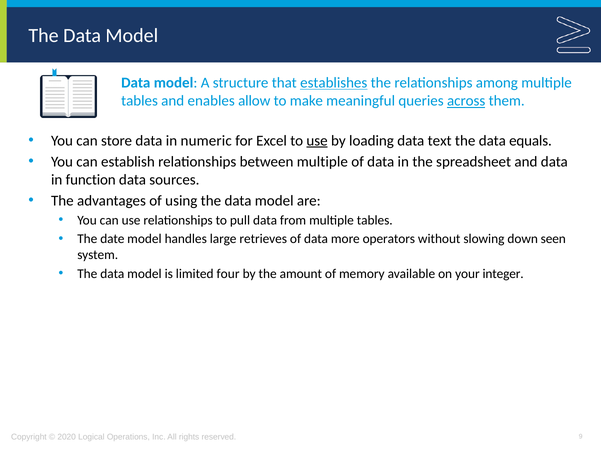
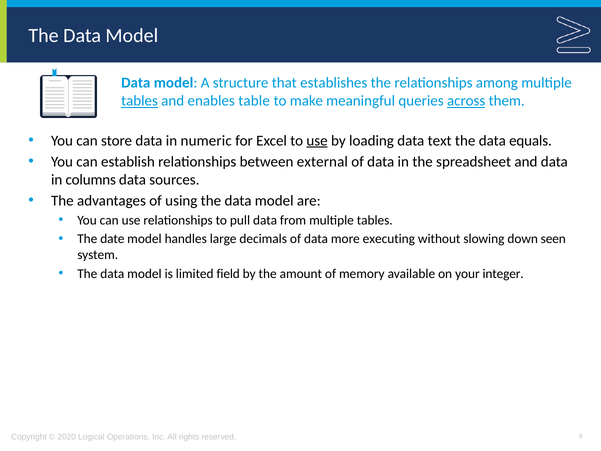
establishes underline: present -> none (334, 83)
tables underline: none -> present (140, 101)
allow: allow -> table (254, 101)
between multiple: multiple -> external (322, 162)
function: function -> columns (91, 180)
retrieves: retrieves -> decimals (263, 239)
operators: operators -> executing (389, 239)
four: four -> field (228, 274)
